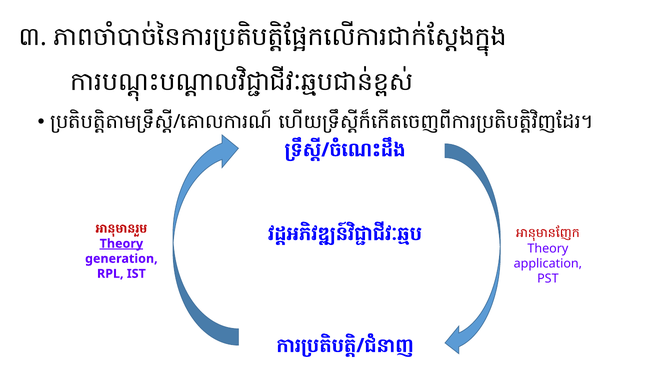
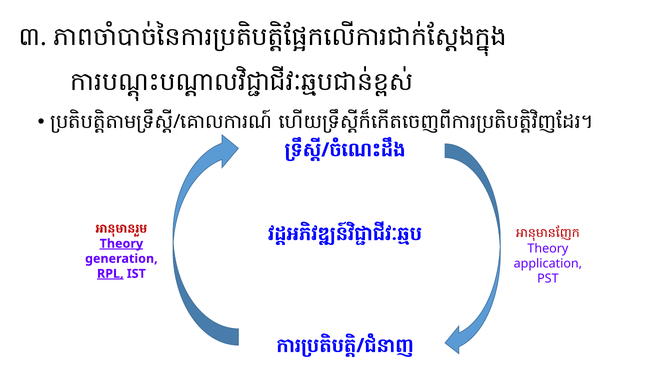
RPL underline: none -> present (110, 274)
